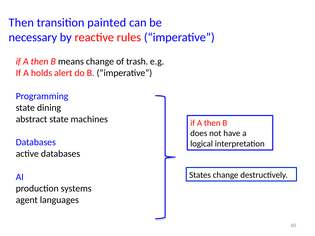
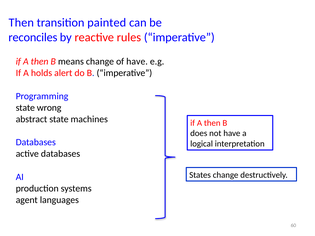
necessary: necessary -> reconciles (33, 37)
of trash: trash -> have (137, 62)
dining: dining -> wrong (49, 108)
